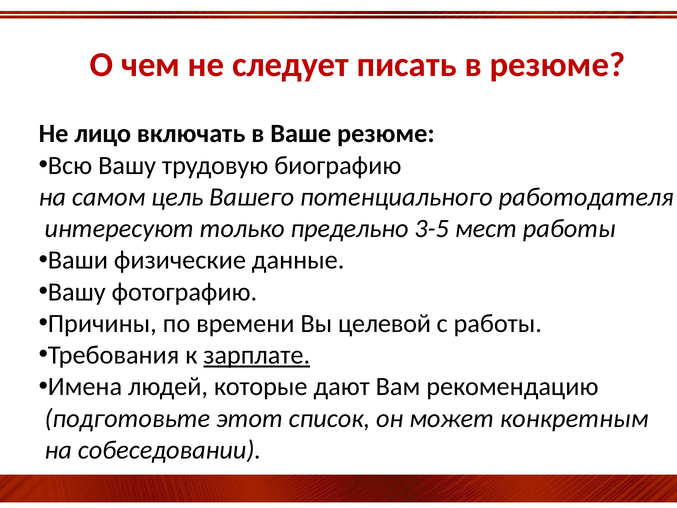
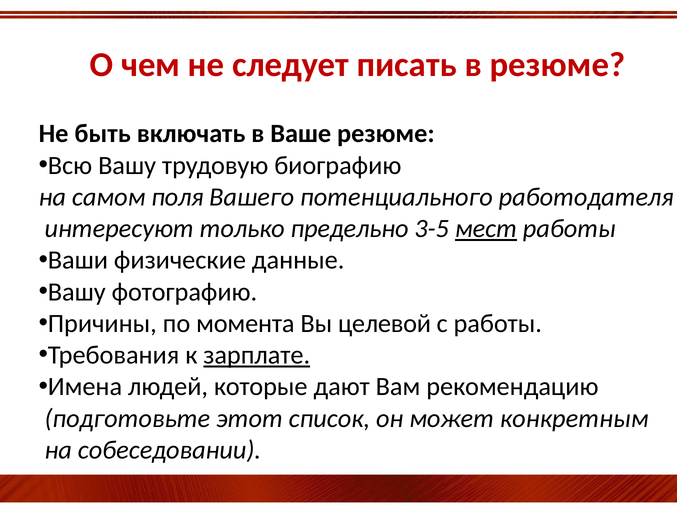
лицо: лицо -> быть (103, 134)
цель: цель -> поля (177, 197)
мест underline: none -> present (486, 229)
времени: времени -> момента (245, 323)
